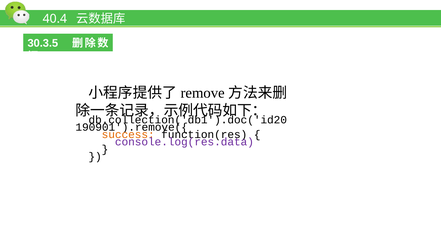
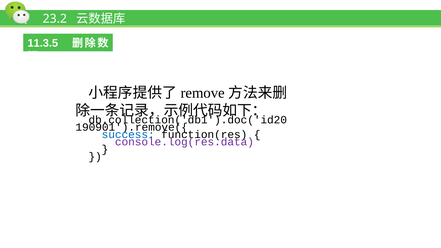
40.4: 40.4 -> 23.2 (55, 19)
30.3.5: 30.3.5 -> 11.3.5 (43, 43)
success colour: orange -> blue (128, 135)
